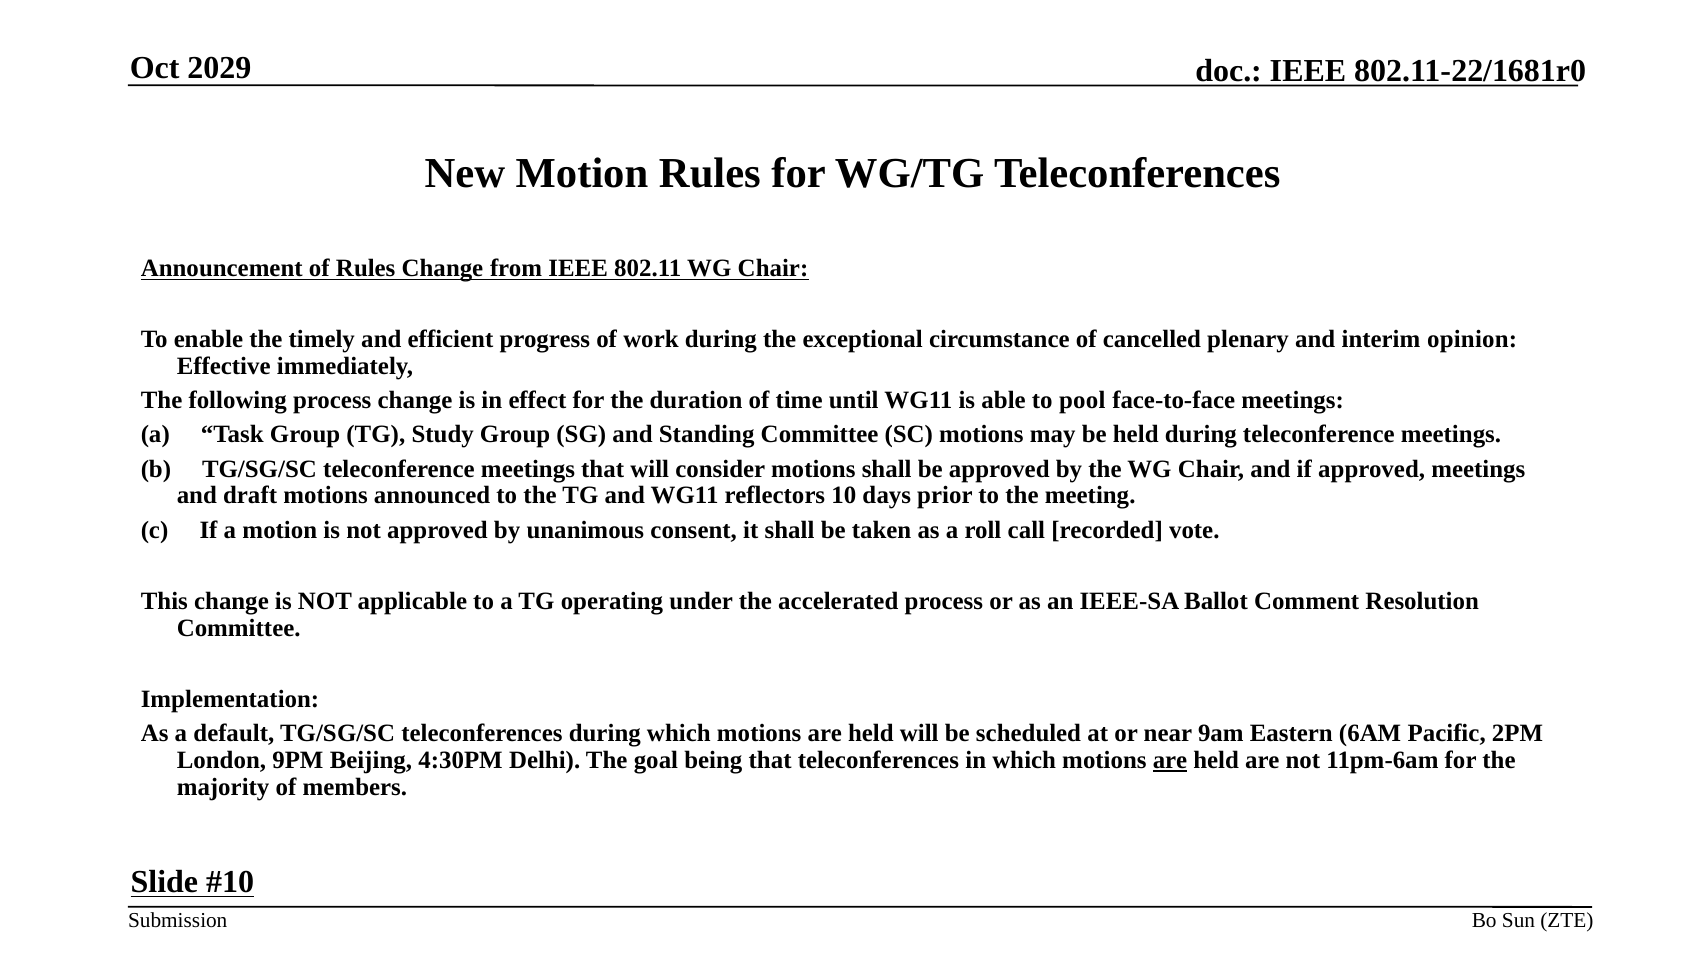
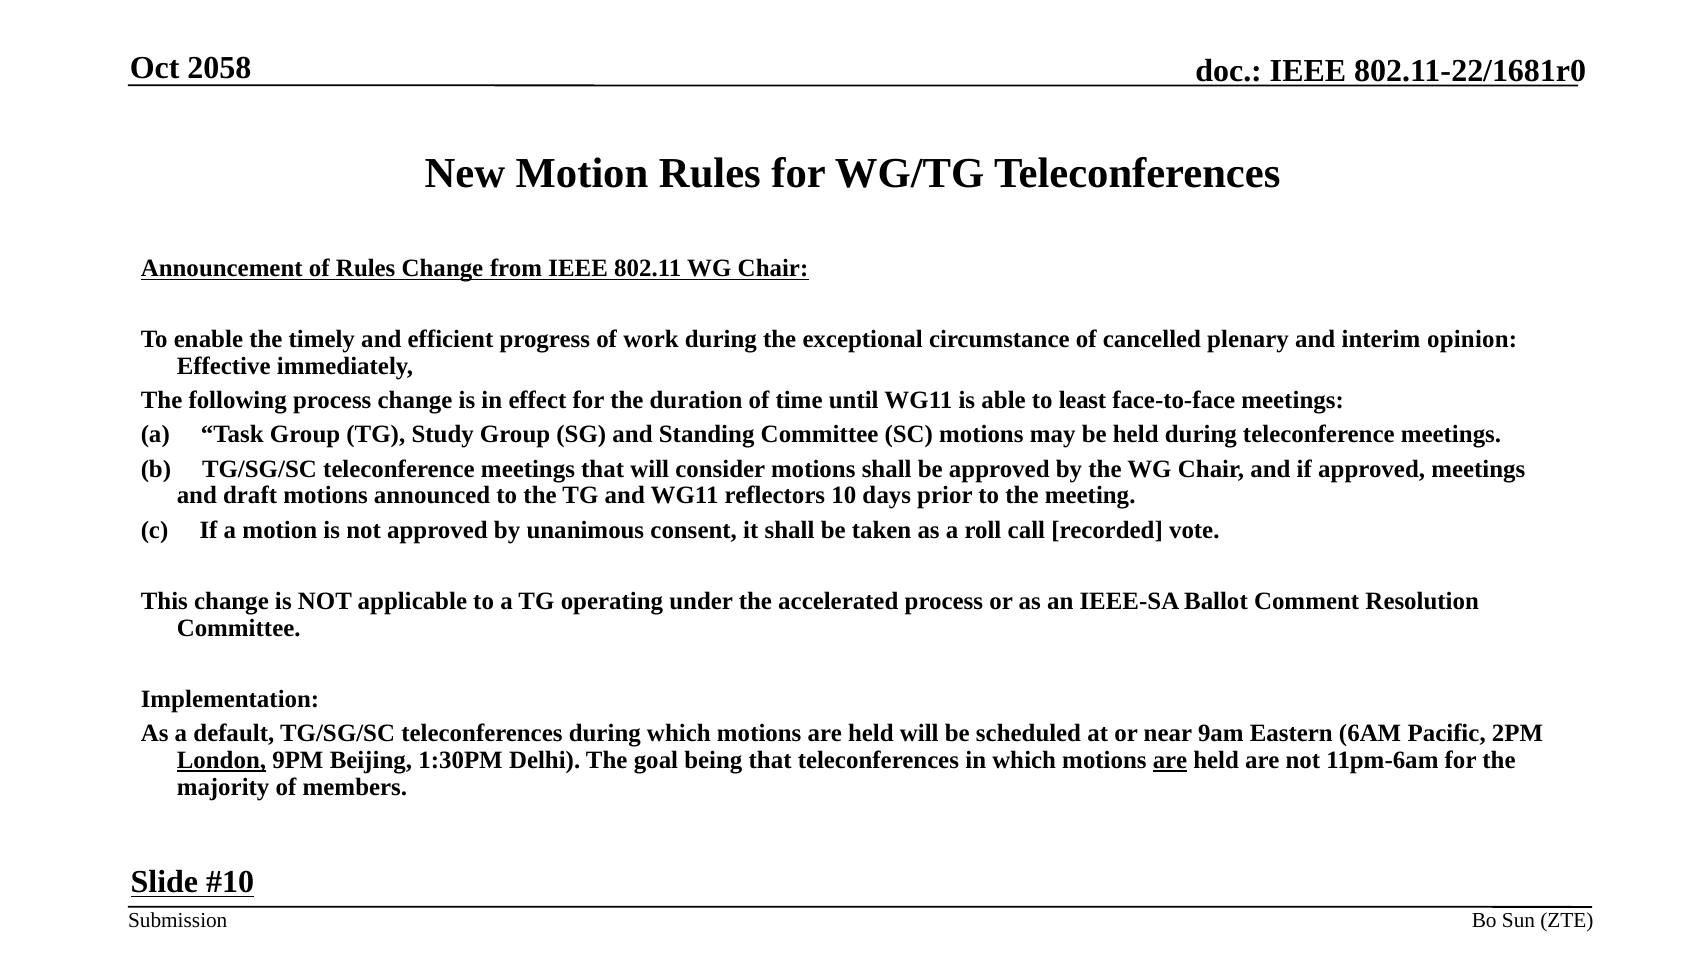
2029: 2029 -> 2058 (219, 68)
pool: pool -> least (1083, 400)
London underline: none -> present (221, 760)
4:30PM: 4:30PM -> 1:30PM (461, 760)
